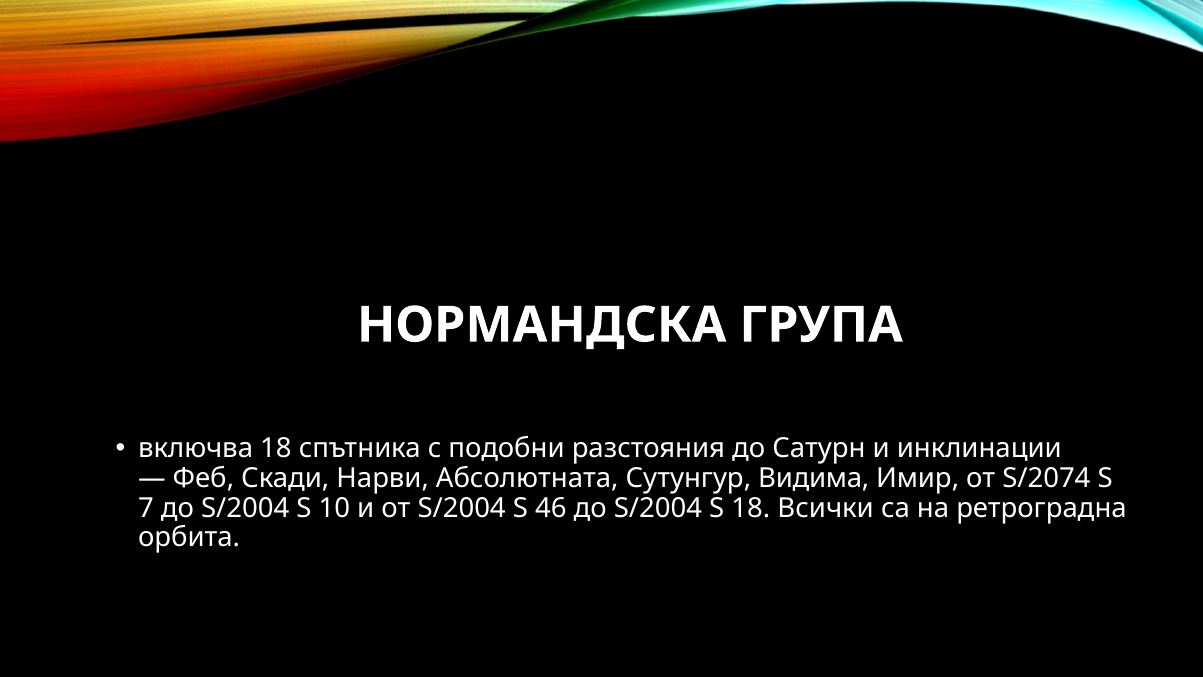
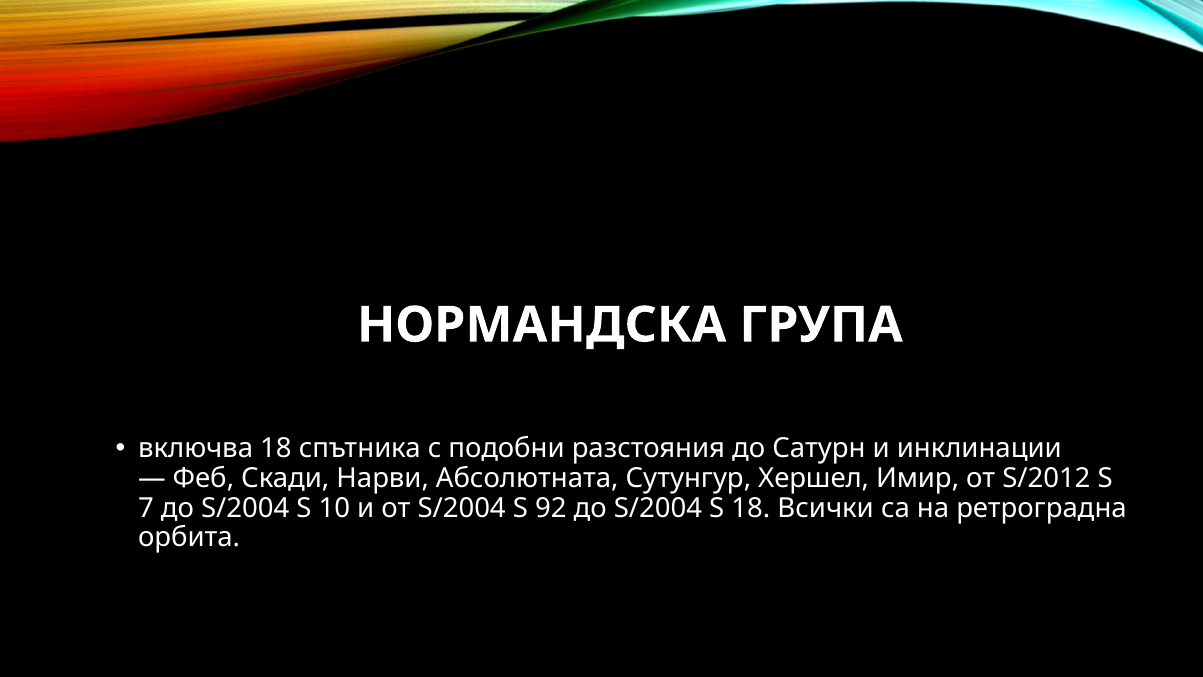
Видима: Видима -> Хершел (814, 478)
S/2074: S/2074 -> S/2012 (1046, 478)
46: 46 -> 92 (551, 508)
